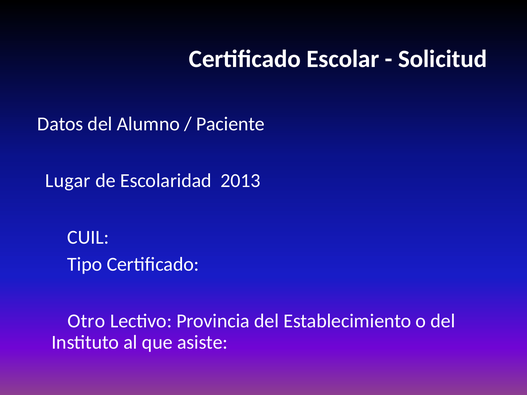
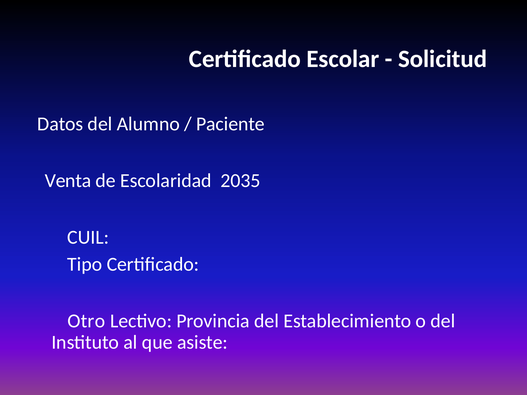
Lugar: Lugar -> Venta (68, 181)
2013: 2013 -> 2035 (241, 181)
